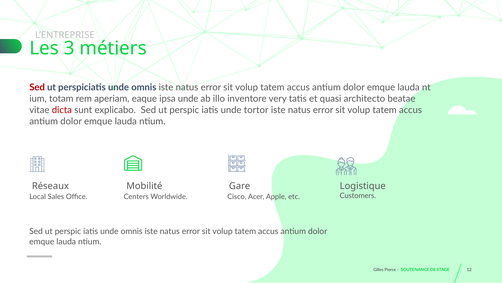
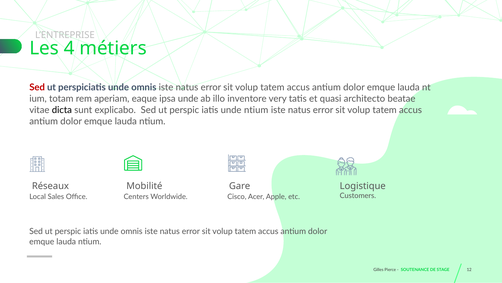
3: 3 -> 4 (69, 48)
dicta colour: red -> black (62, 110)
unde tortor: tortor -> ntium (256, 110)
